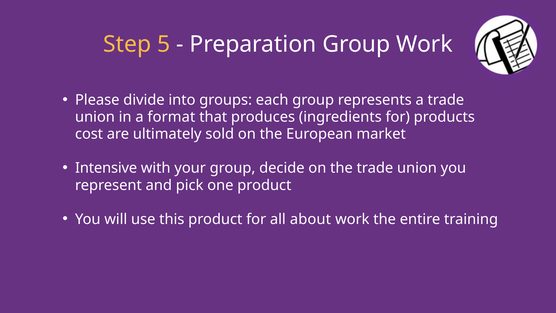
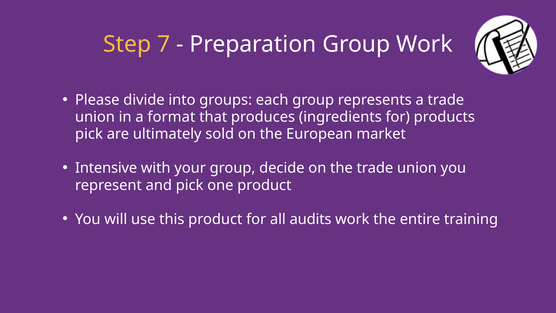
5: 5 -> 7 (164, 44)
cost: cost -> pick (89, 134)
about: about -> audits (311, 219)
